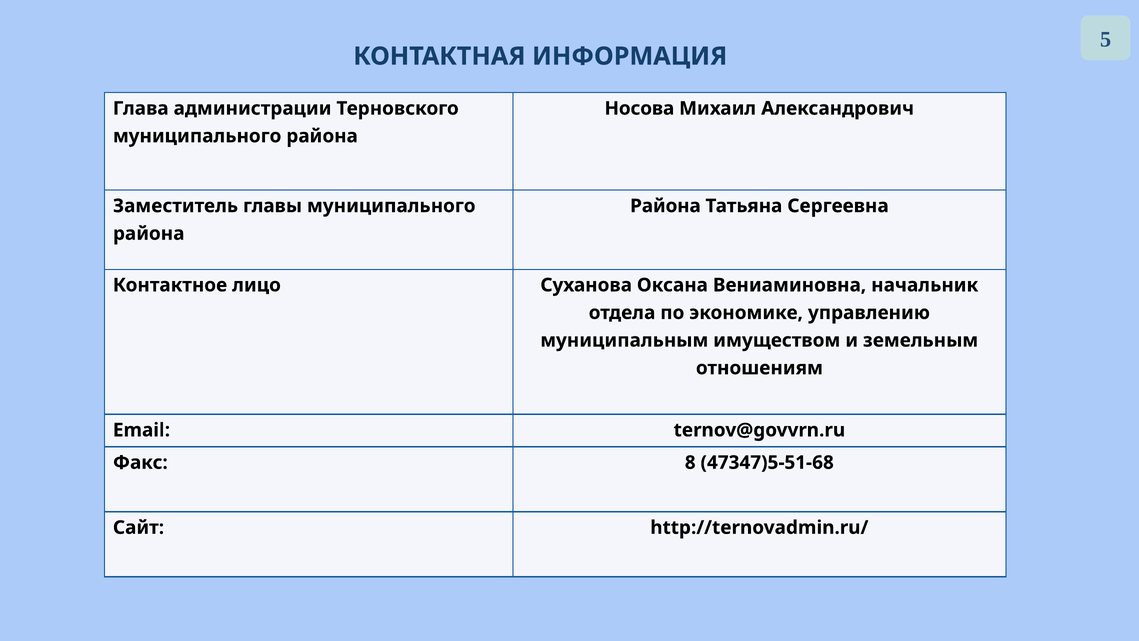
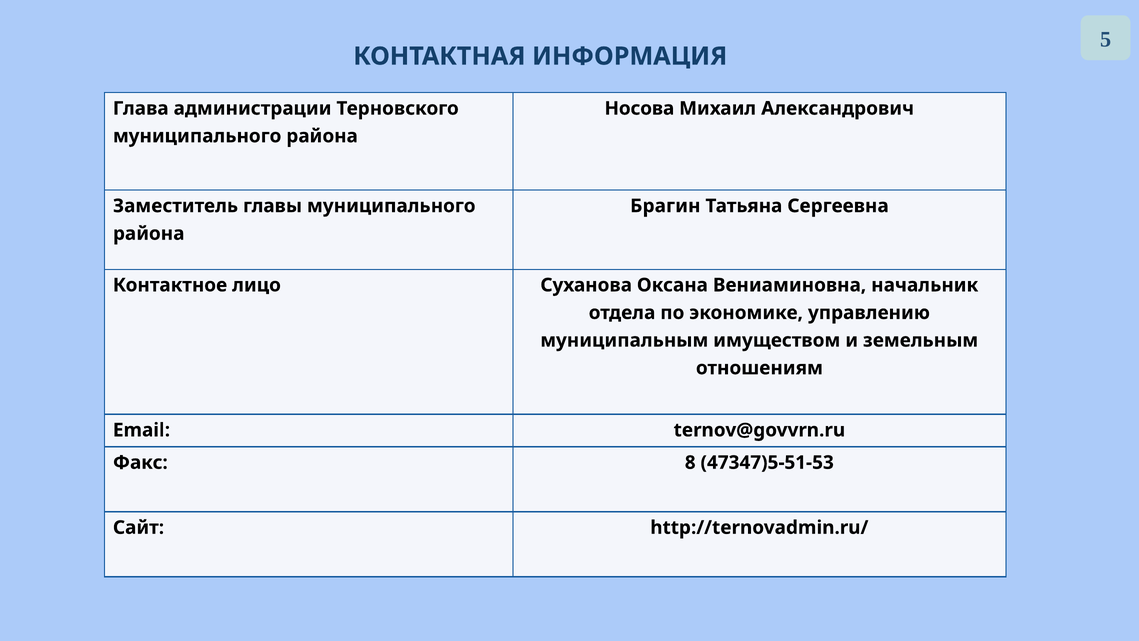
Района: Района -> Брагин (665, 206)
47347)5-51-68: 47347)5-51-68 -> 47347)5-51-53 (767, 462)
